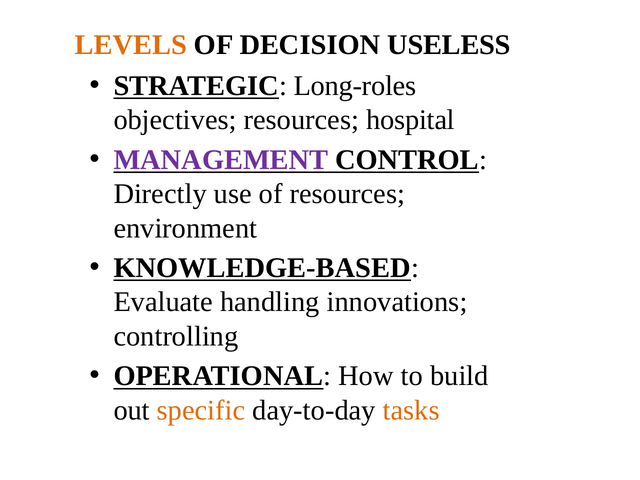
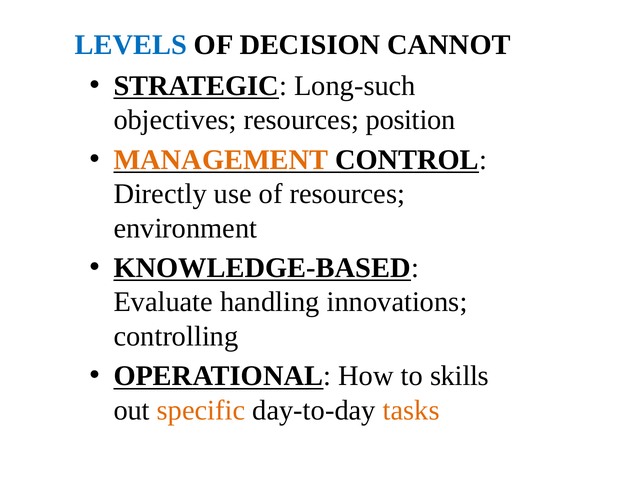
LEVELS colour: orange -> blue (131, 45)
USELESS: USELESS -> CANNOT (449, 45)
Long-roles: Long-roles -> Long-such (355, 86)
hospital: hospital -> position (411, 120)
MANAGEMENT colour: purple -> orange (221, 160)
build: build -> skills (459, 376)
